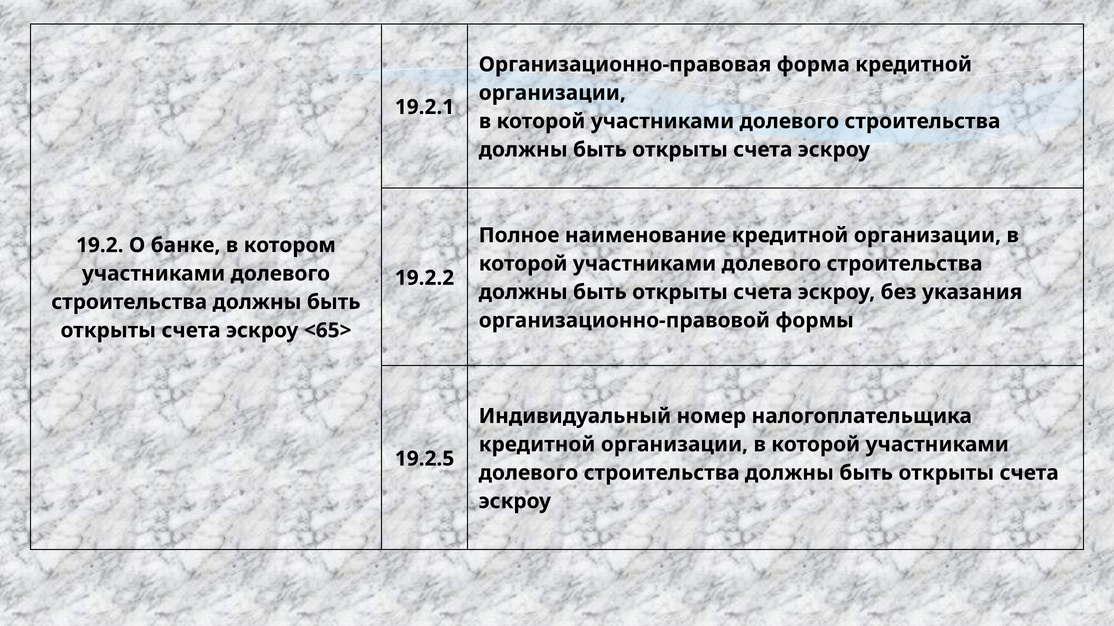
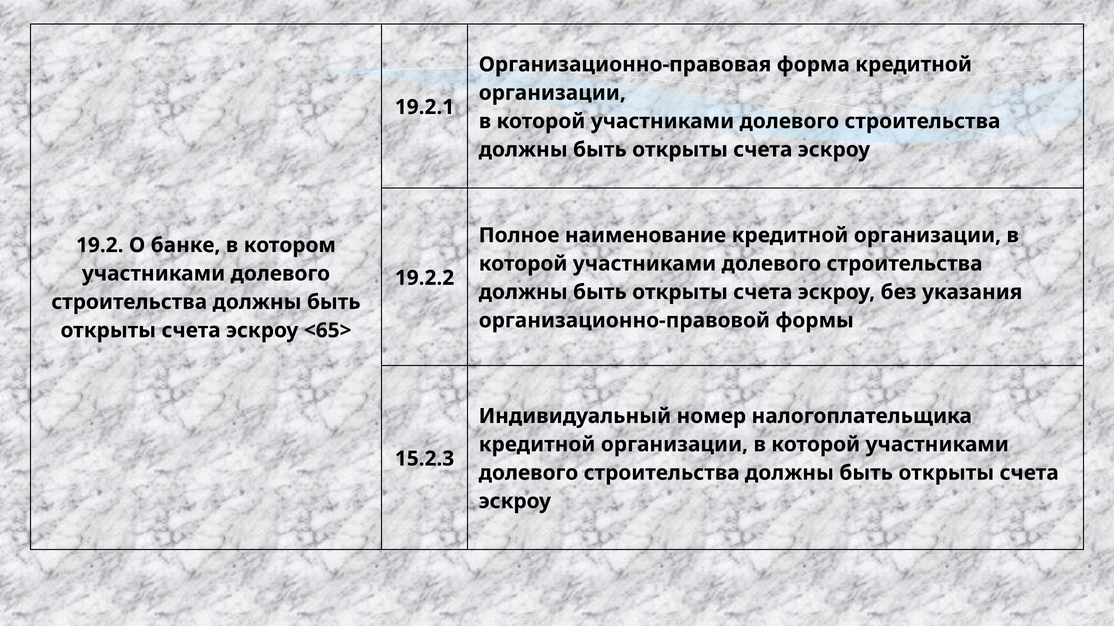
19.2.5: 19.2.5 -> 15.2.3 (425, 459)
